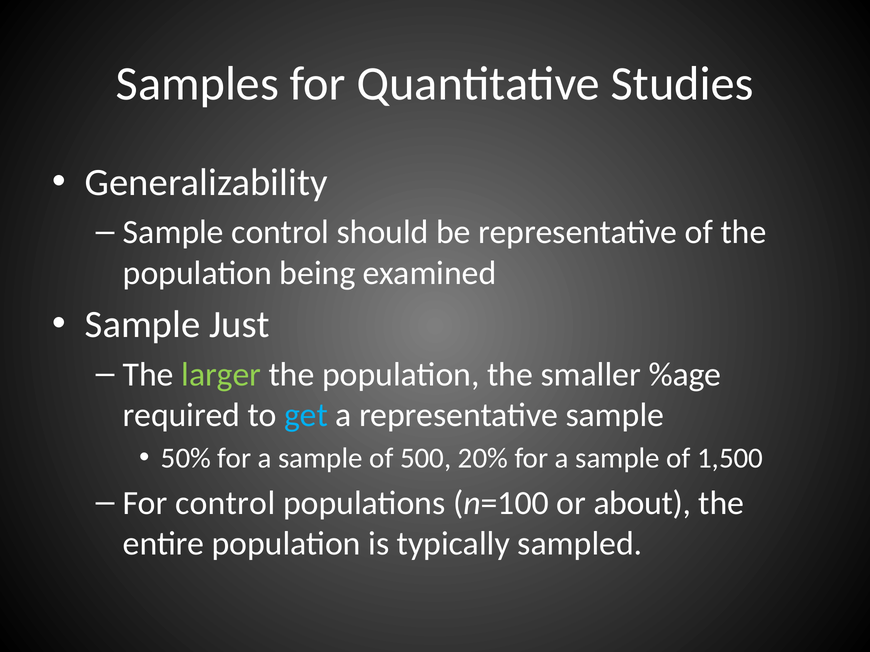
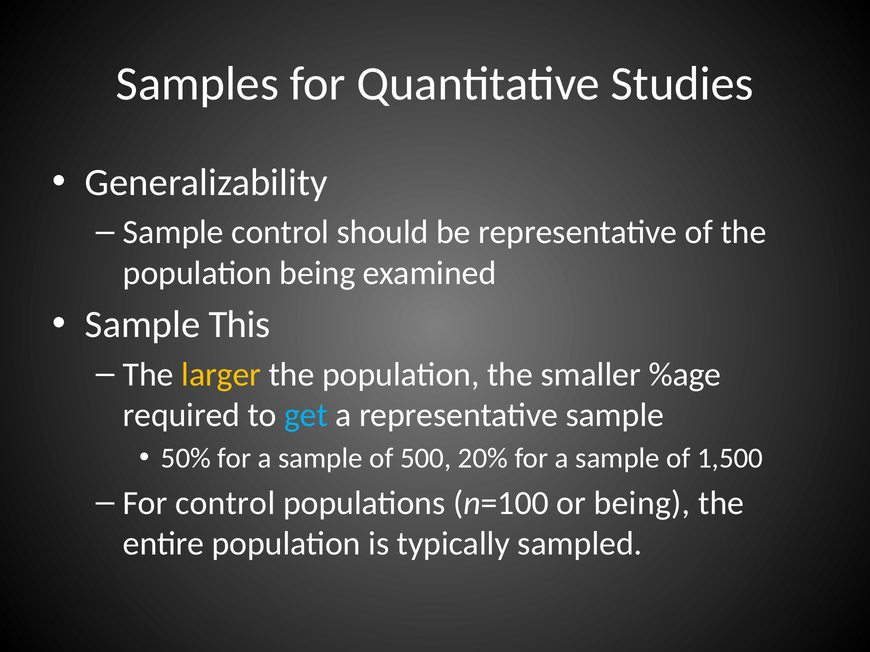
Just: Just -> This (240, 325)
larger colour: light green -> yellow (221, 375)
or about: about -> being (642, 503)
